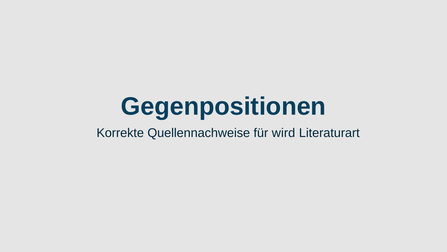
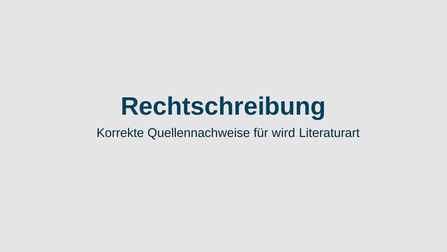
Gegenpositionen: Gegenpositionen -> Rechtschreibung (223, 106)
